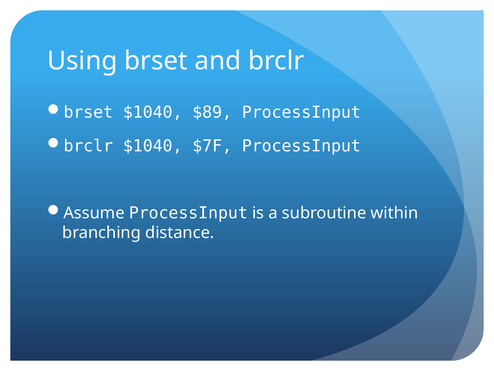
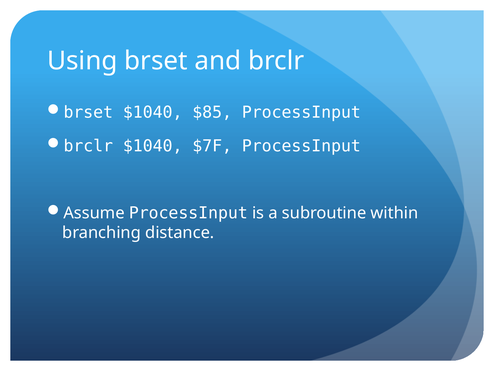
$89: $89 -> $85 (212, 112)
